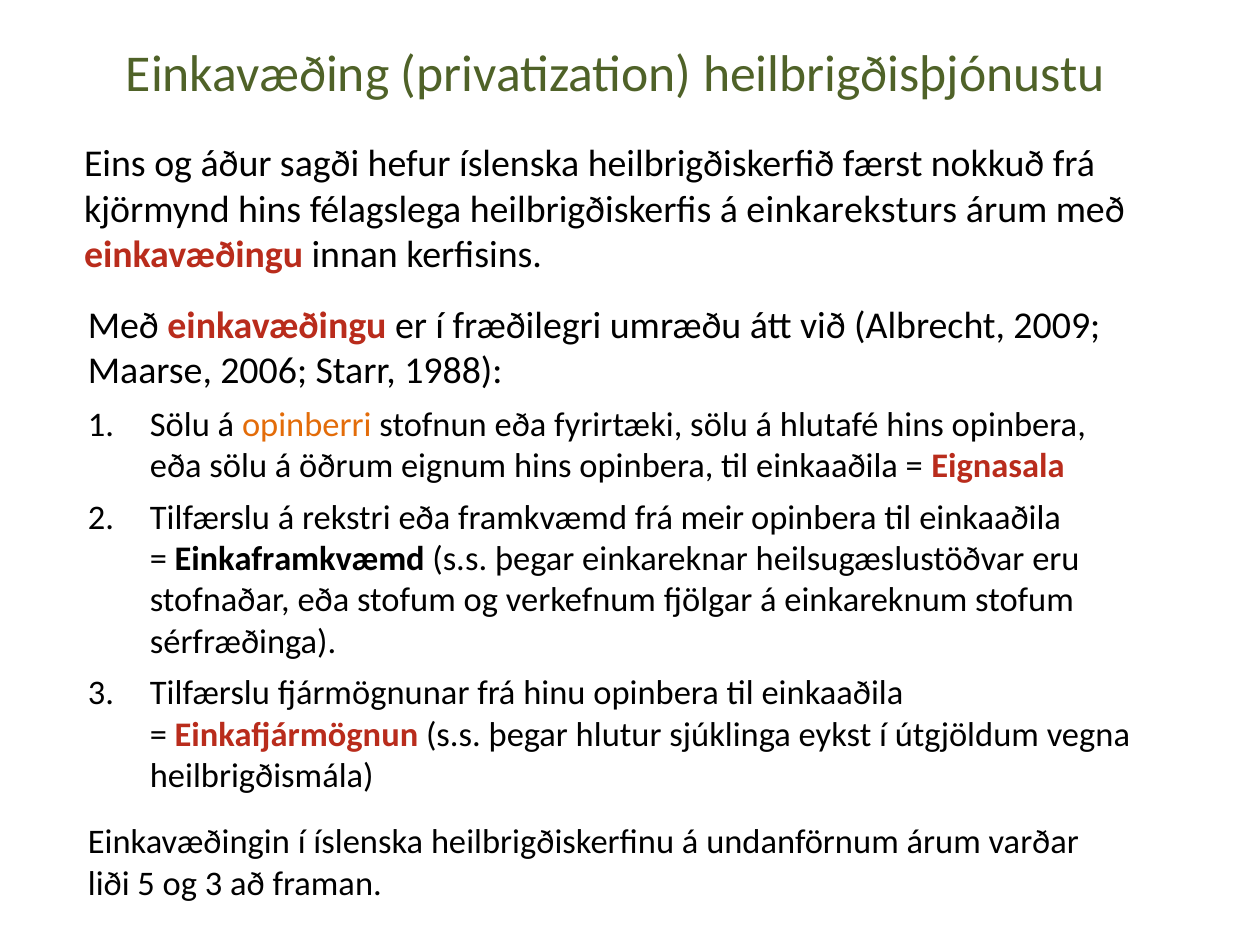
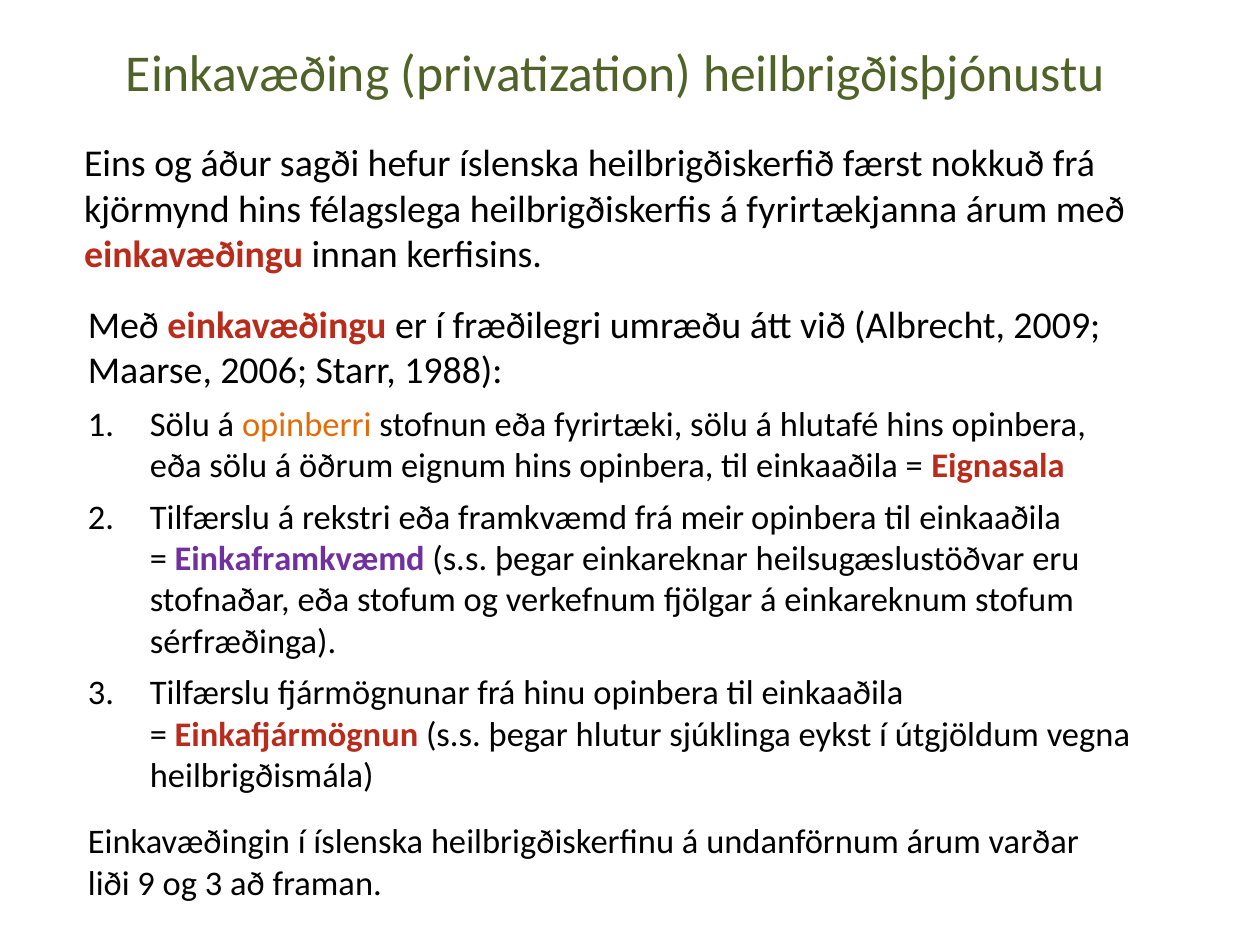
einkareksturs: einkareksturs -> fyrirtækjanna (852, 210)
Einkaframkvæmd colour: black -> purple (300, 559)
5: 5 -> 9 (146, 884)
